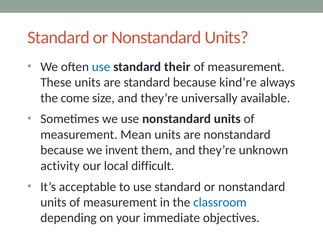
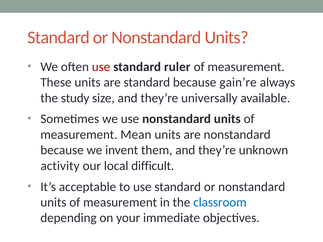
use colour: blue -> red (101, 67)
their: their -> ruler (177, 67)
kind’re: kind’re -> gain’re (238, 82)
come: come -> study (75, 98)
